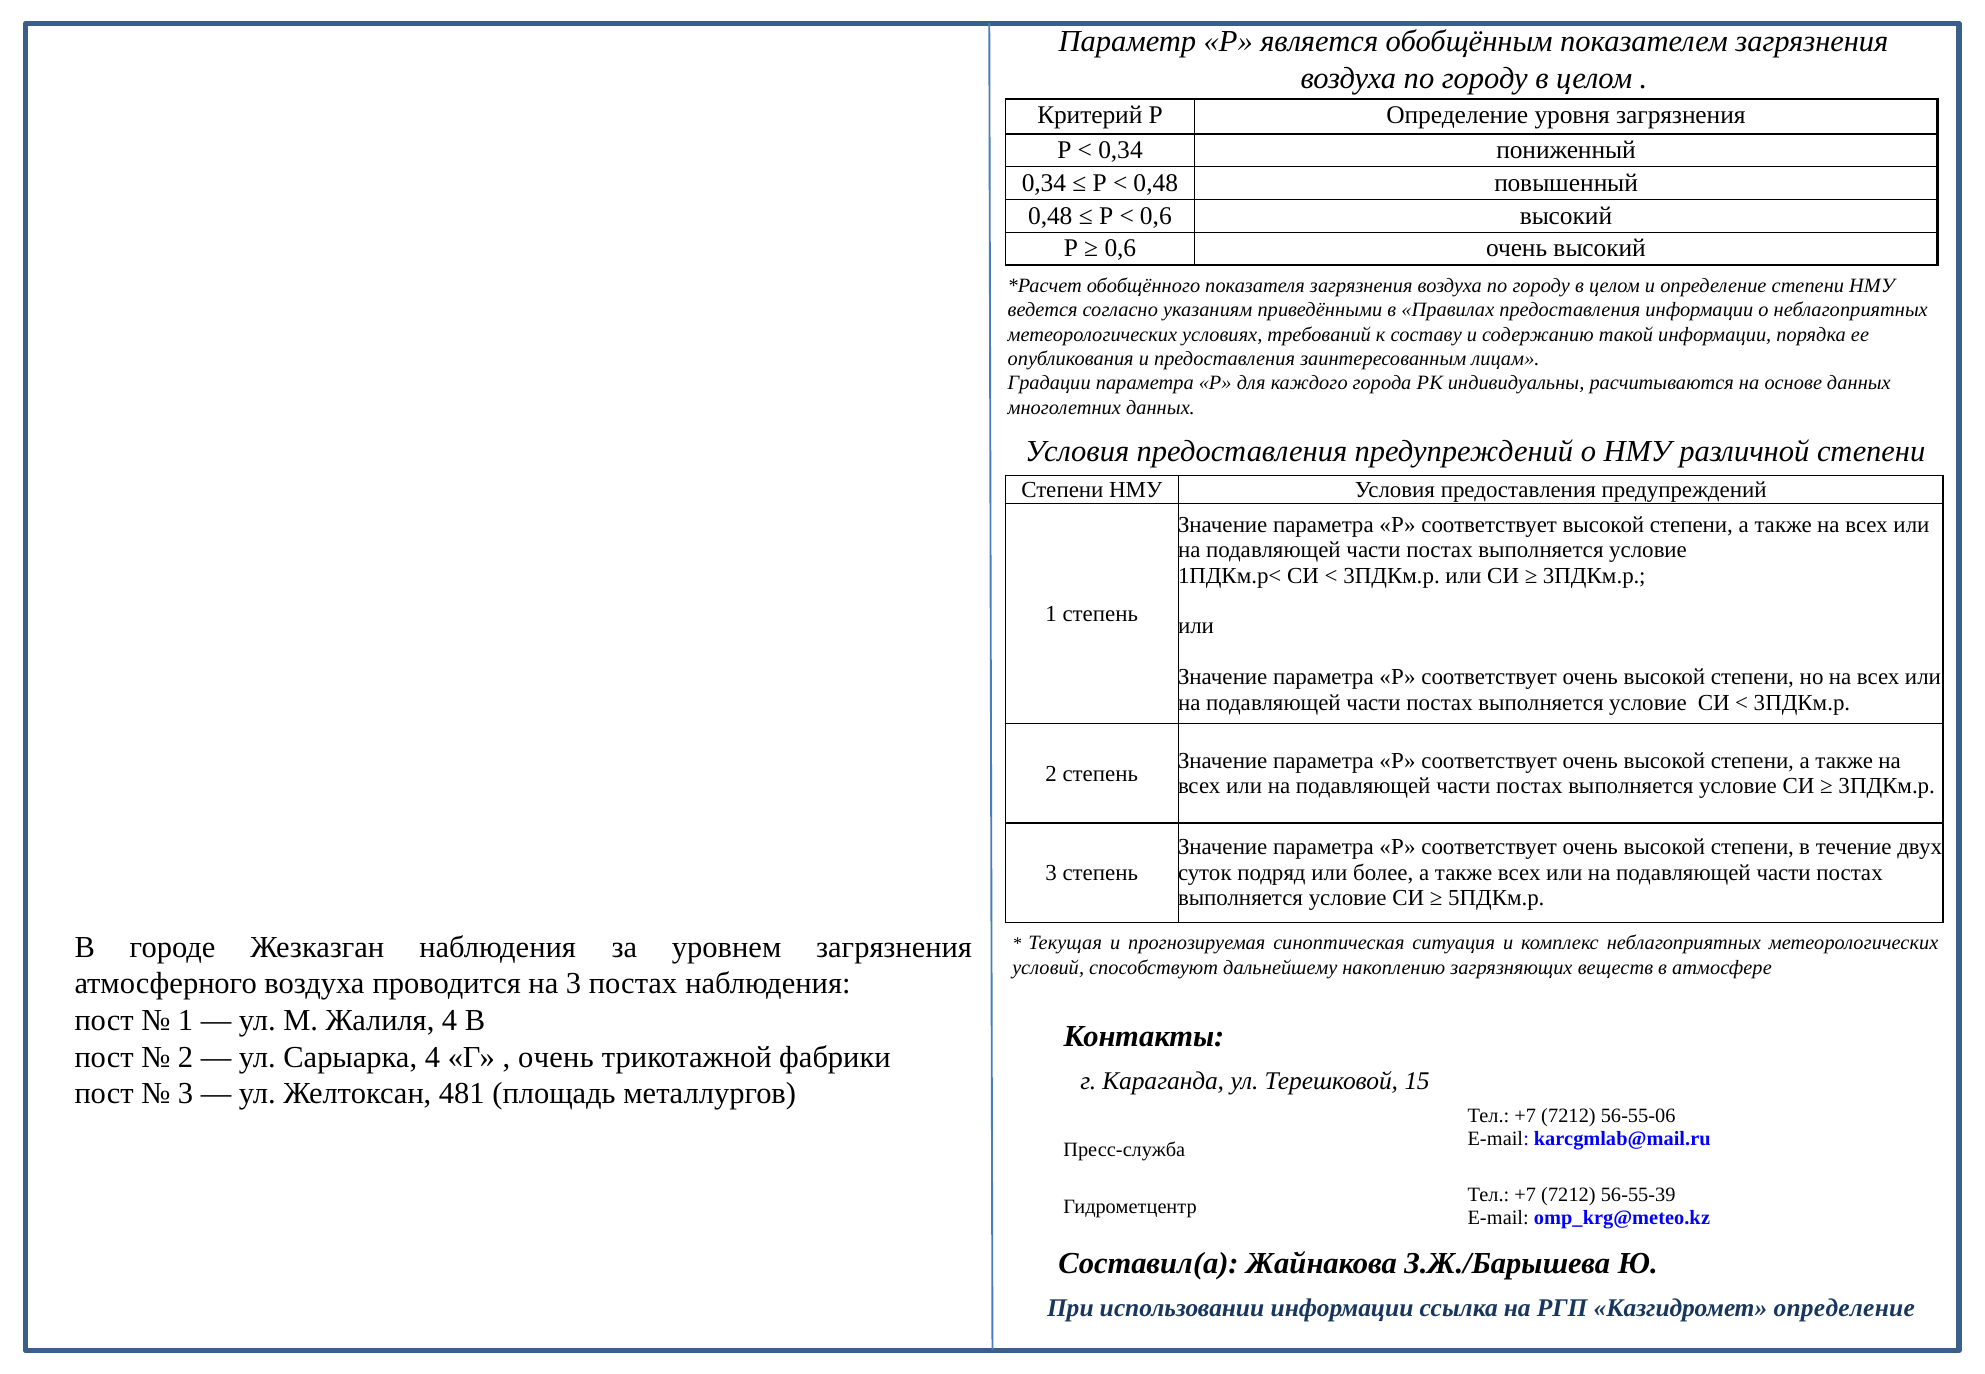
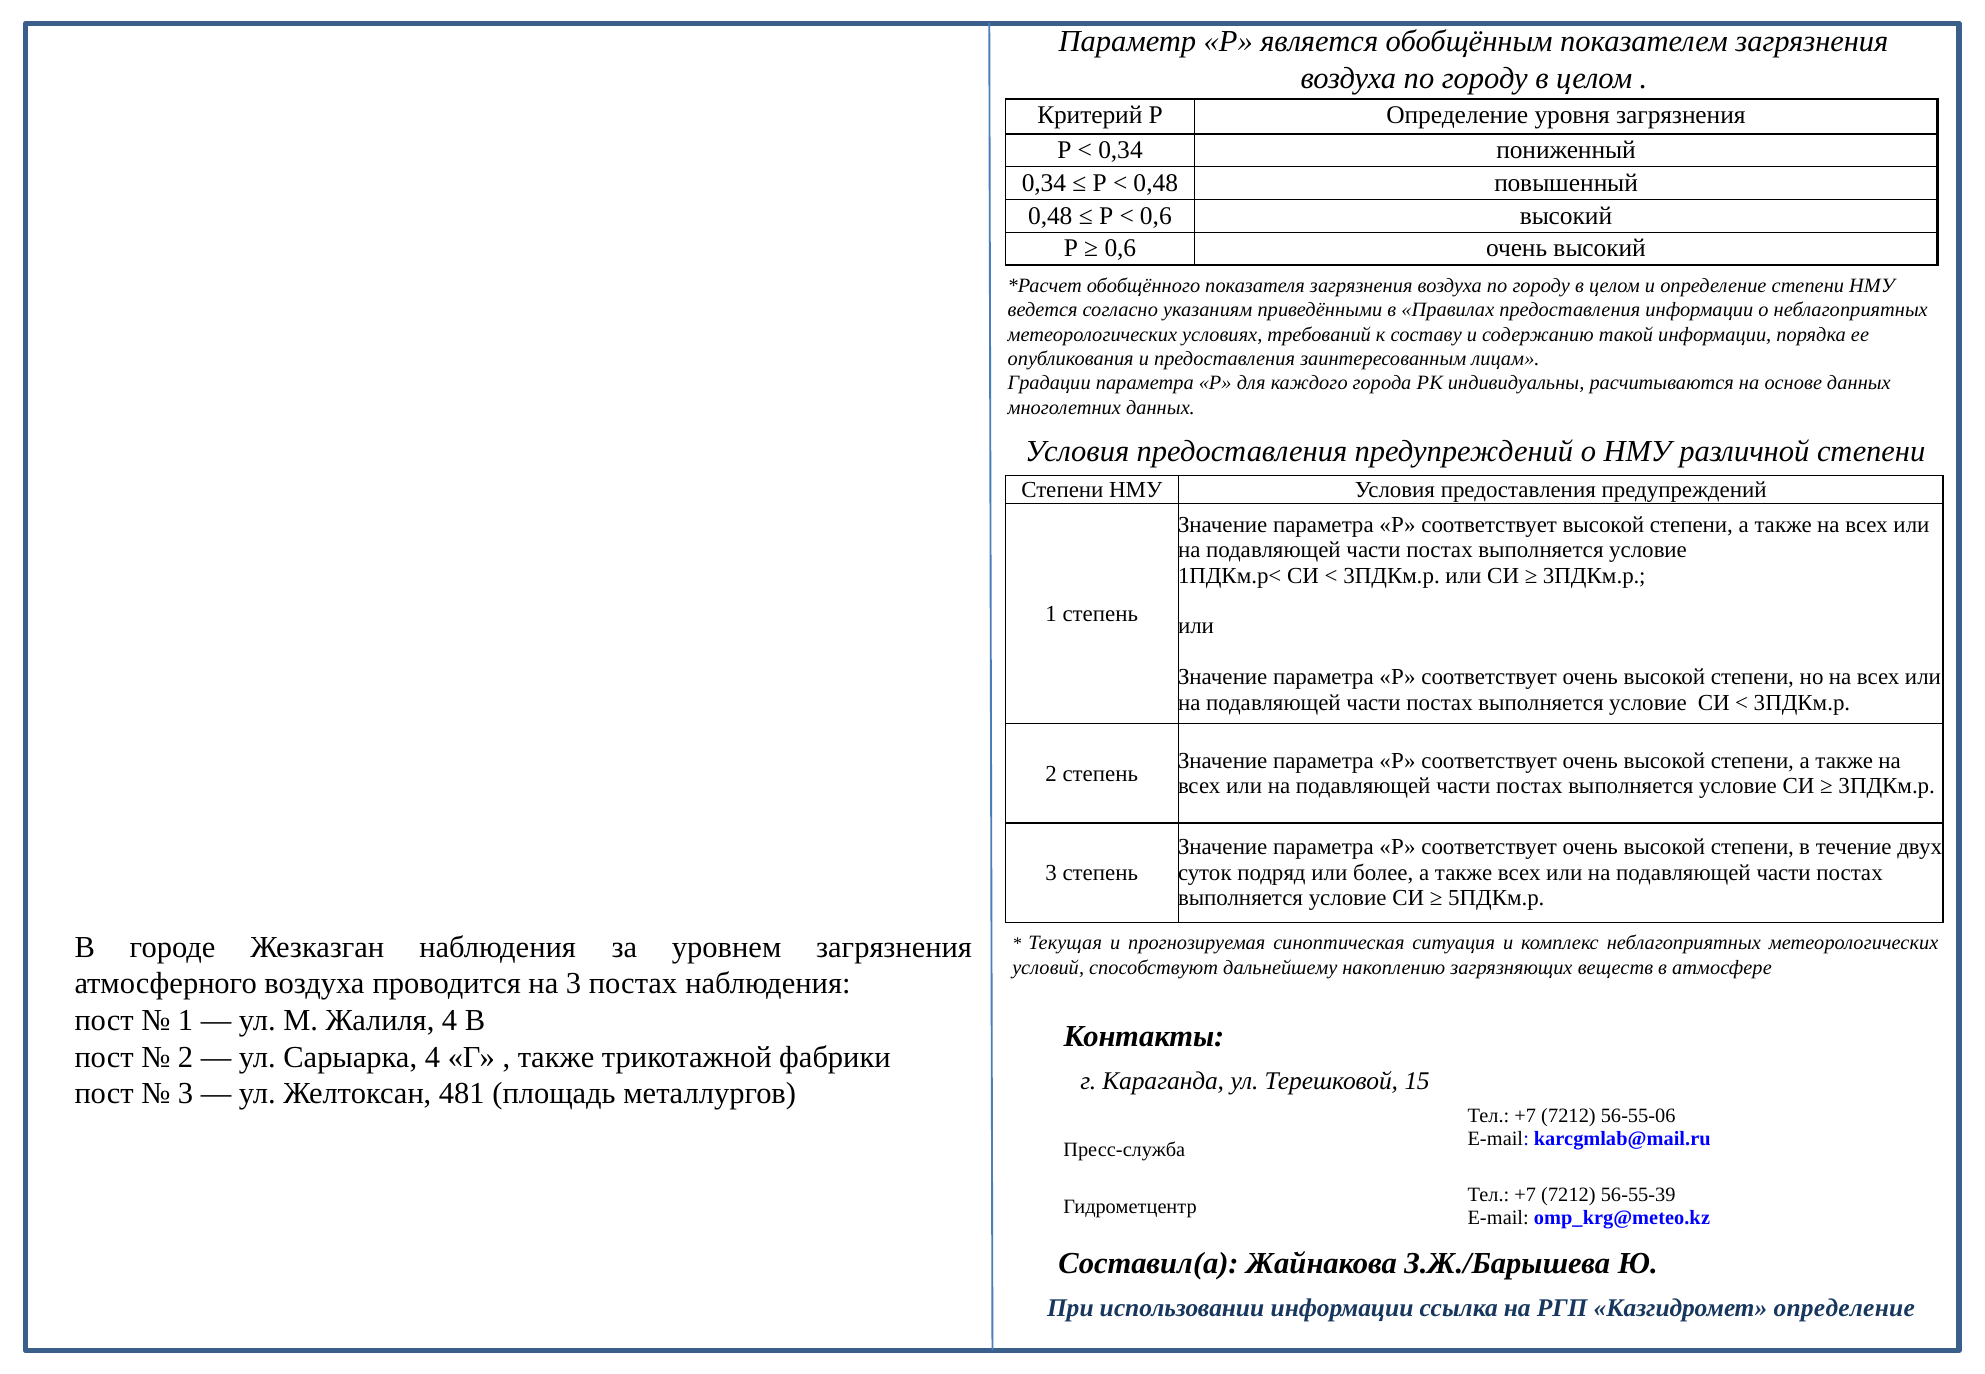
очень: очень -> также (556, 1057)
